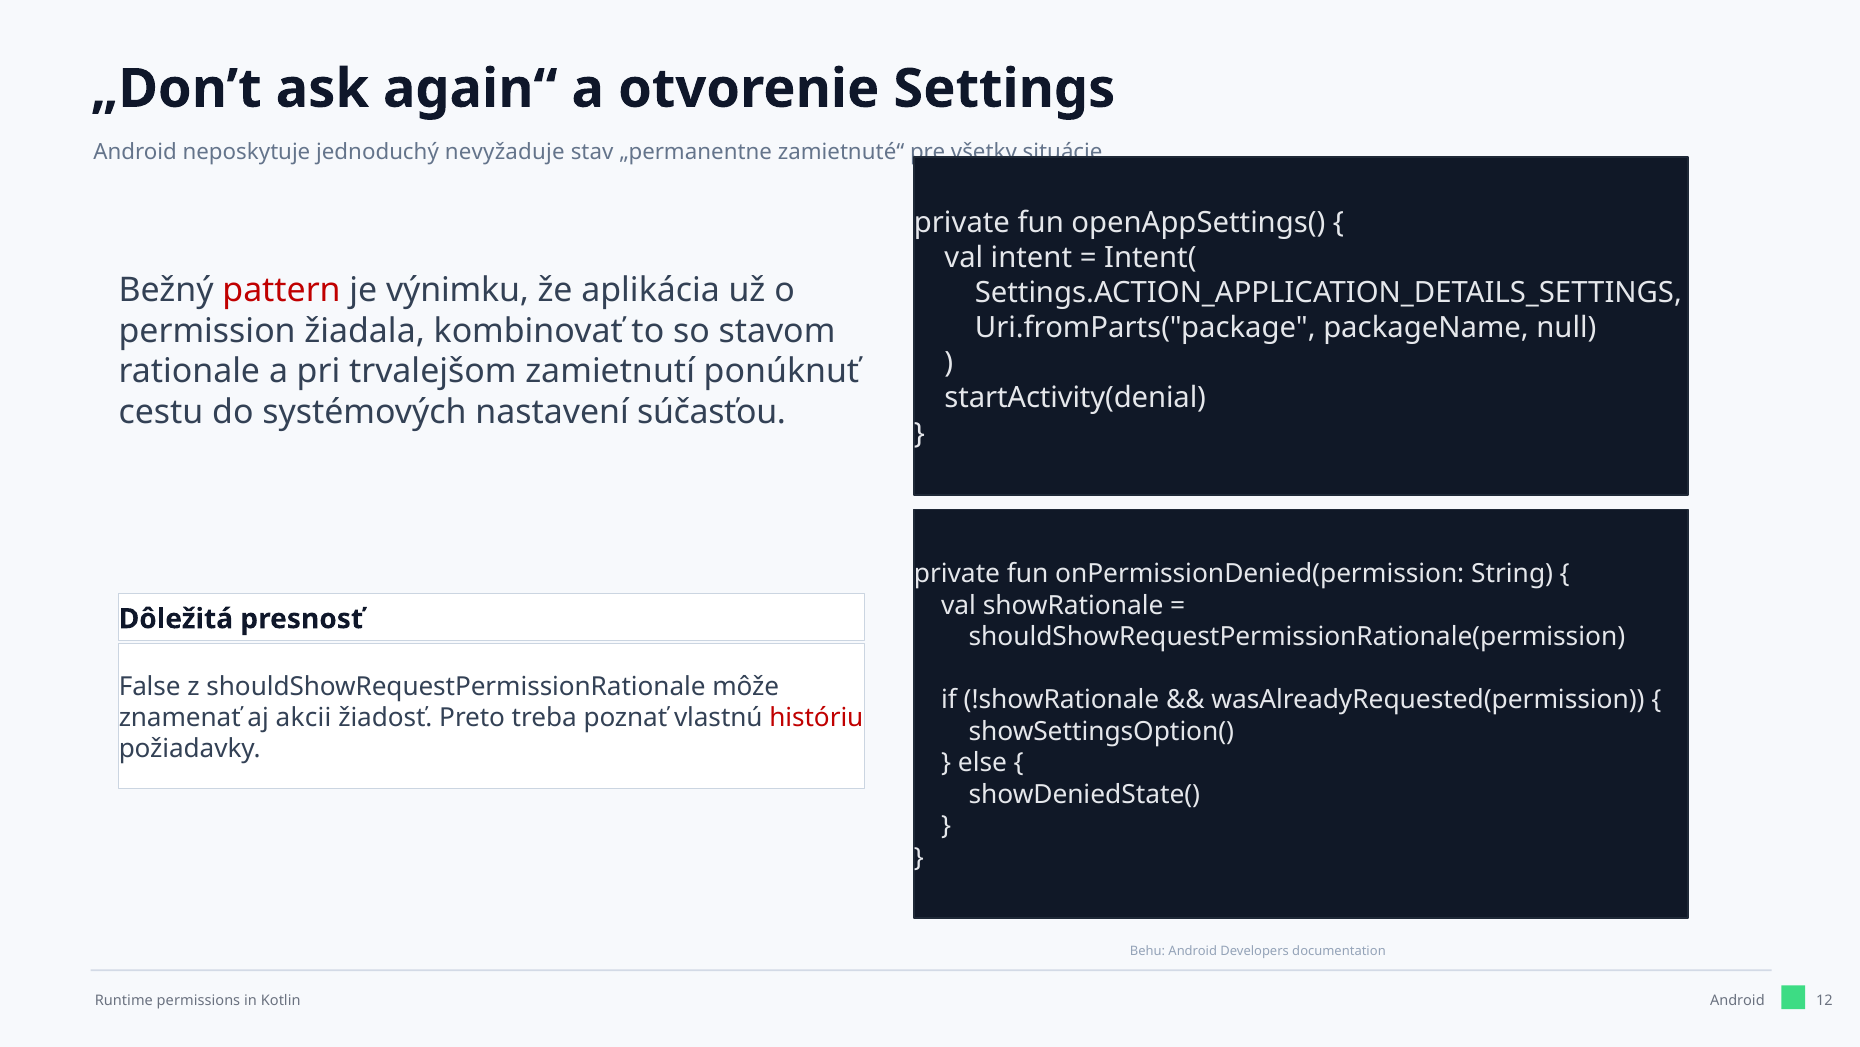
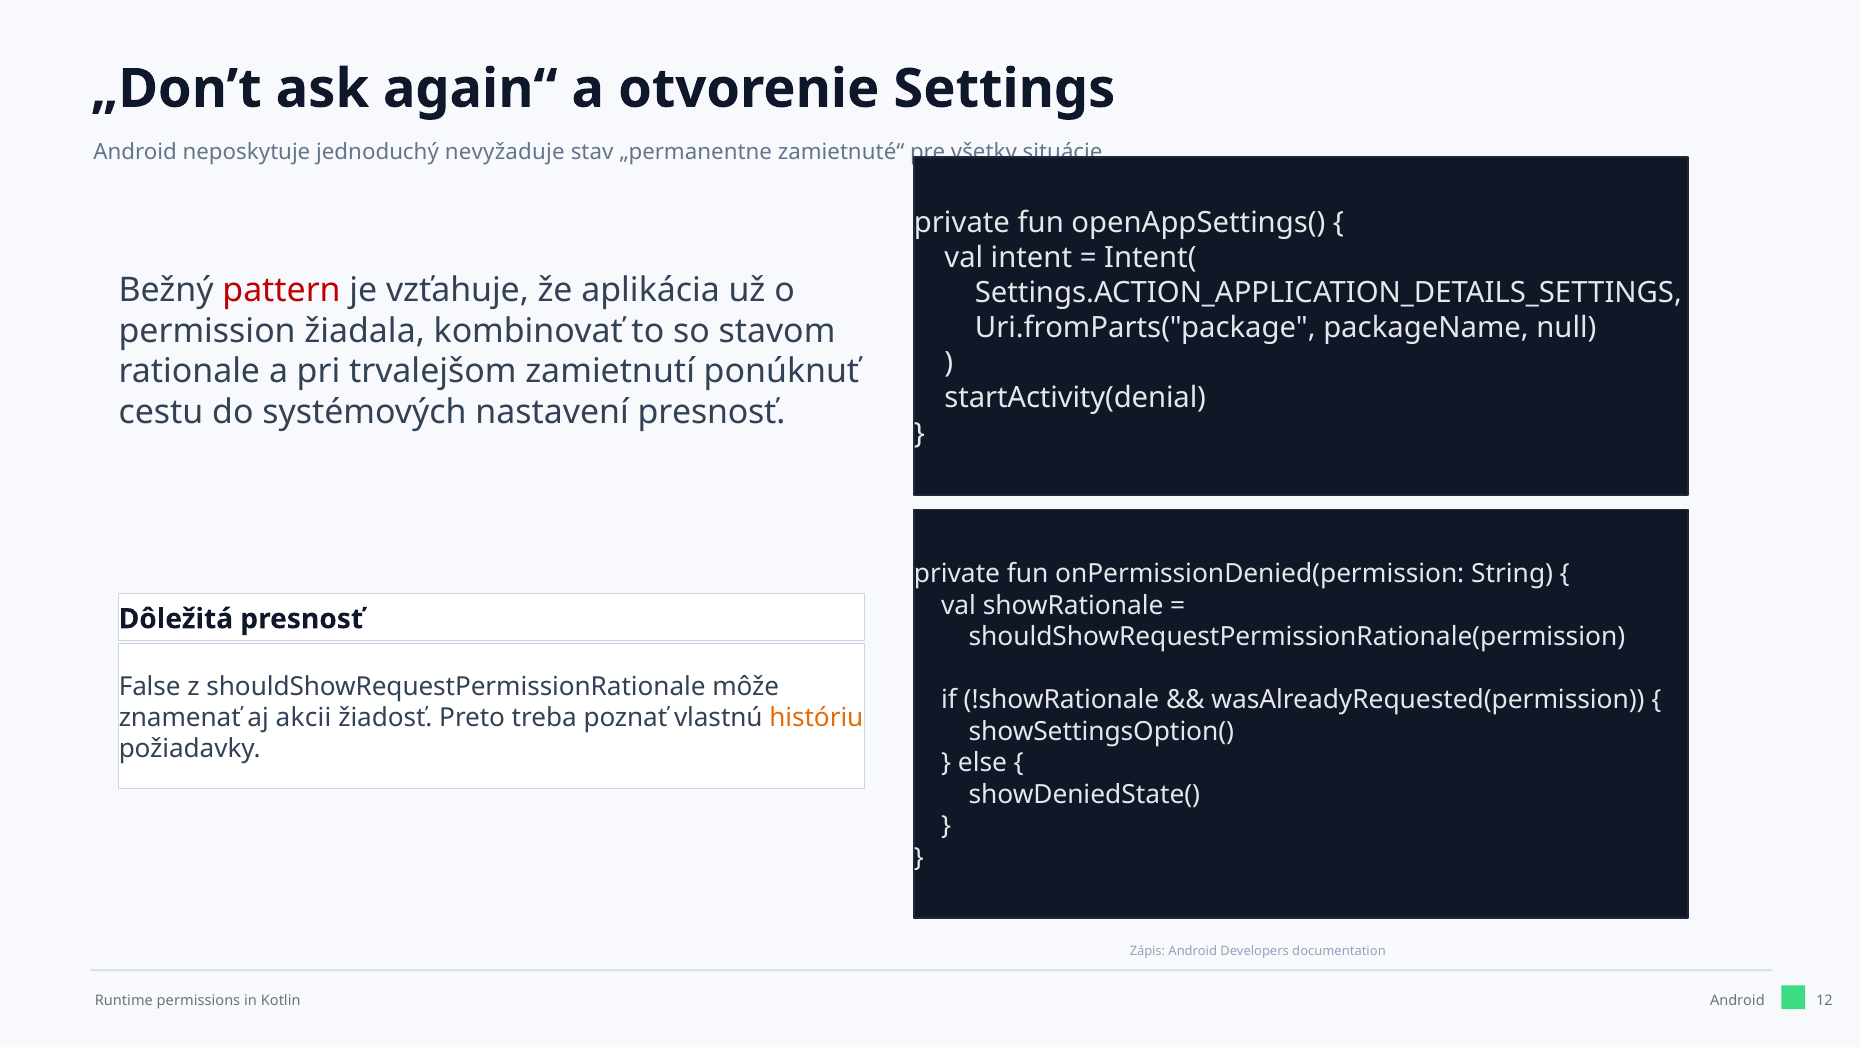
výnimku: výnimku -> vzťahuje (457, 290)
nastavení súčasťou: súčasťou -> presnosť (712, 412)
históriu colour: red -> orange (816, 717)
Behu: Behu -> Zápis (1147, 951)
